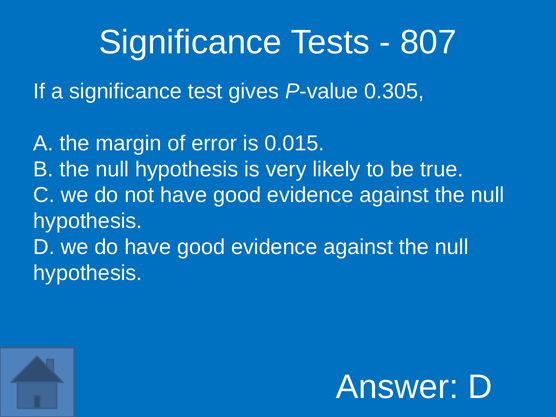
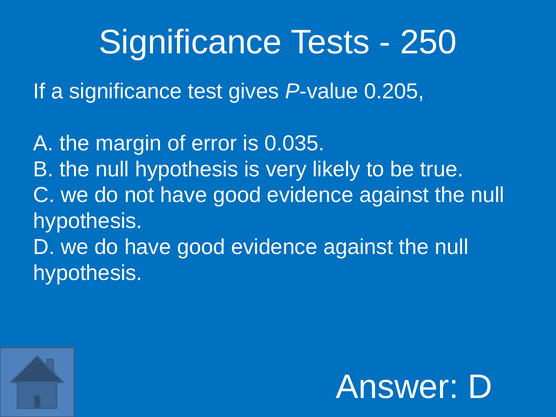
807: 807 -> 250 (428, 42)
0.305: 0.305 -> 0.205 (394, 91)
0.015: 0.015 -> 0.035 (294, 143)
